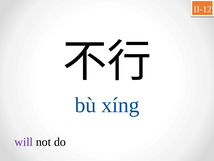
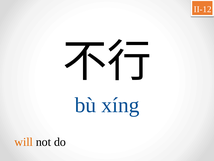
will colour: purple -> orange (24, 142)
